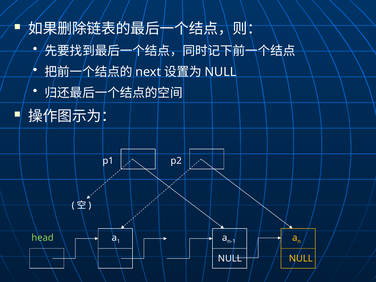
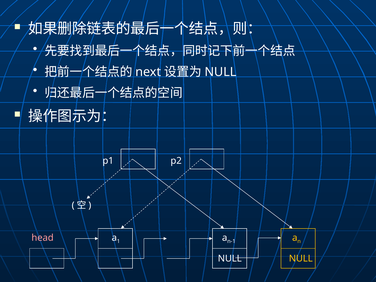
head colour: light green -> pink (43, 238)
